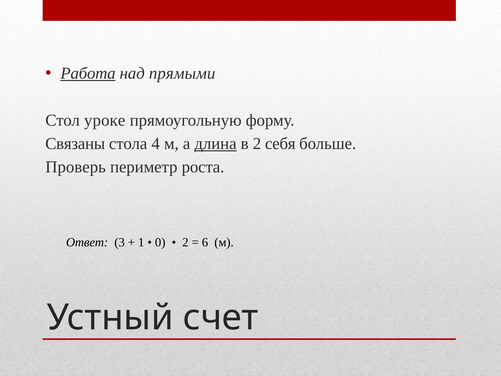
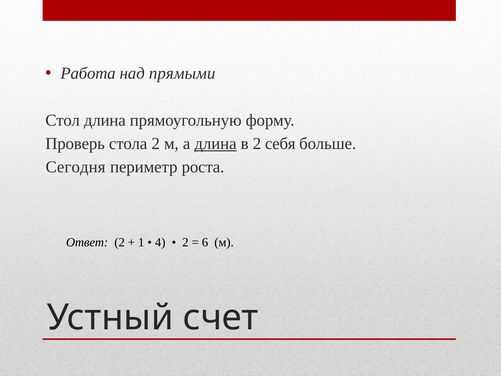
Работа underline: present -> none (88, 73)
Стол уроке: уроке -> длина (105, 120)
Связаны: Связаны -> Проверь (75, 144)
стола 4: 4 -> 2 (156, 144)
Проверь: Проверь -> Сегодня (76, 167)
Ответ 3: 3 -> 2 (120, 242)
0: 0 -> 4 (160, 242)
